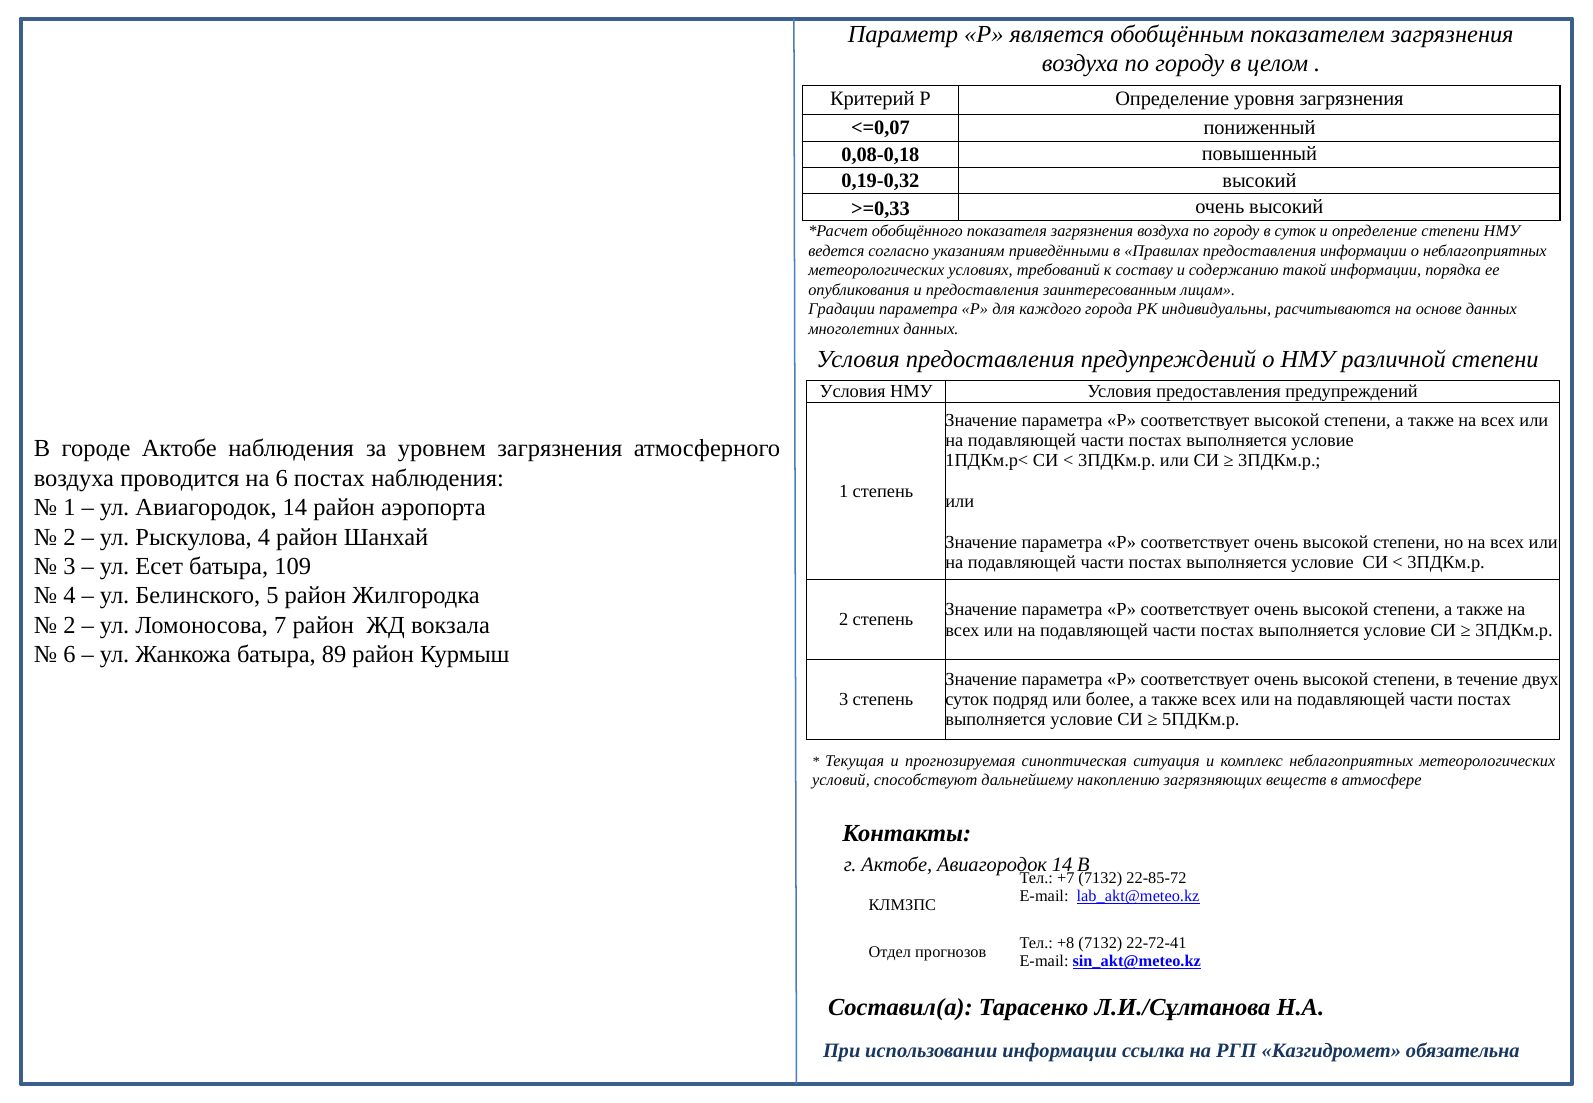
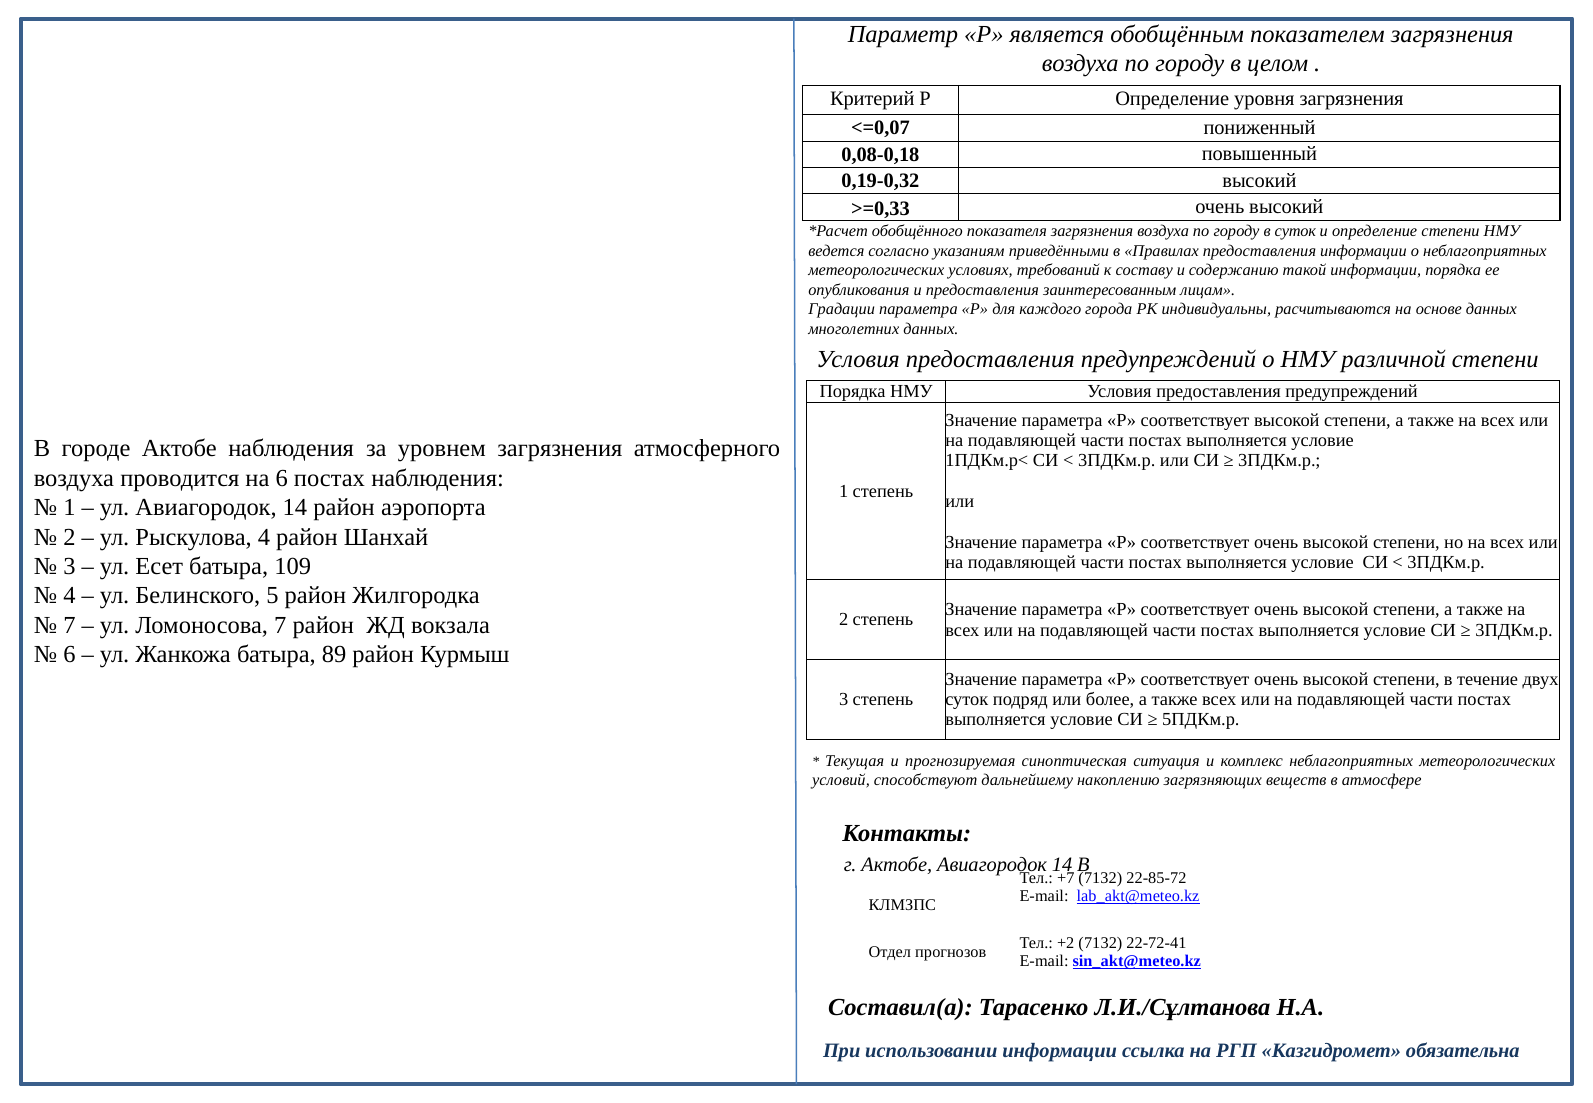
Условия: Условия -> Порядка (853, 392)
2: 2 -> 7 (69, 625)
+8: +8 -> +2 (1066, 943)
